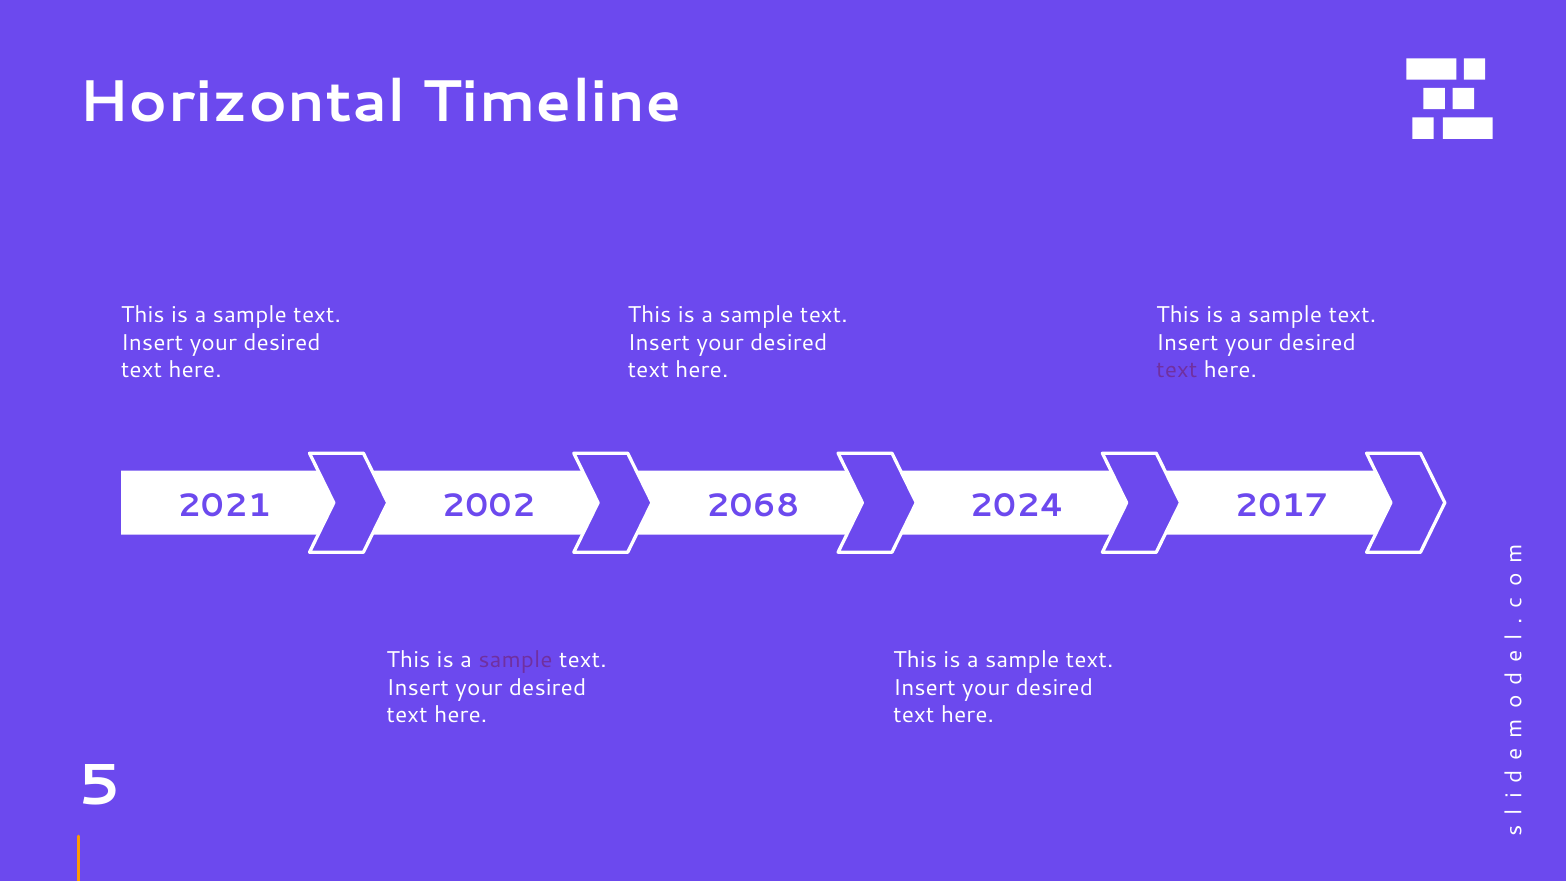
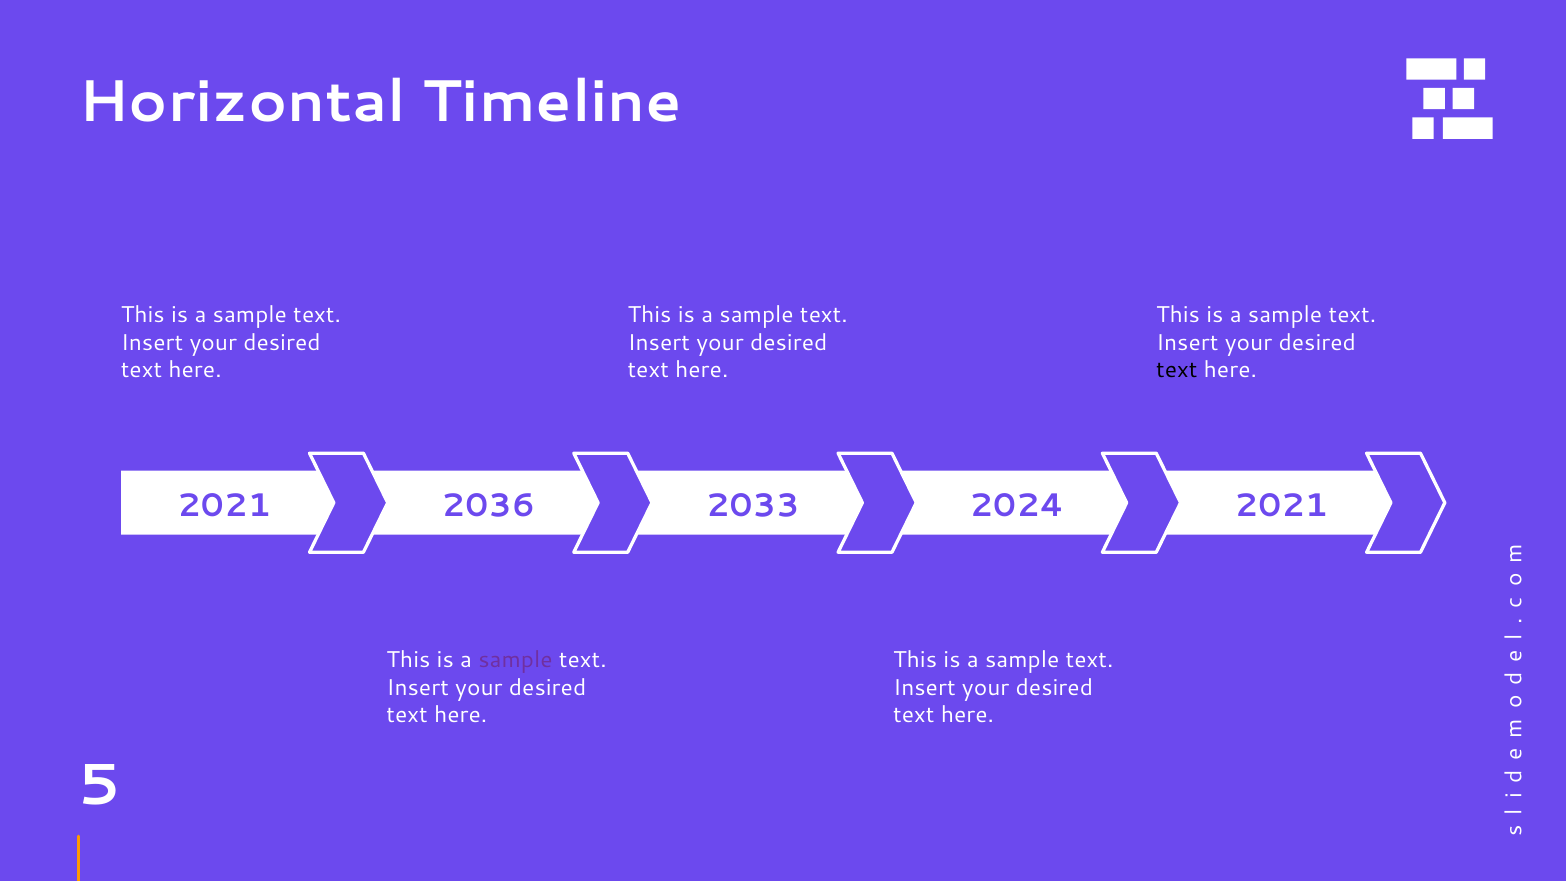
text colour: purple -> black (1177, 370)
2002: 2002 -> 2036 (488, 506)
2068: 2068 -> 2033 (753, 506)
2024 2017: 2017 -> 2021 (1281, 506)
